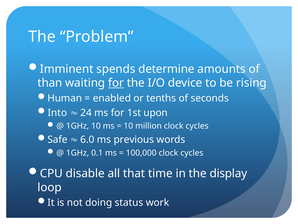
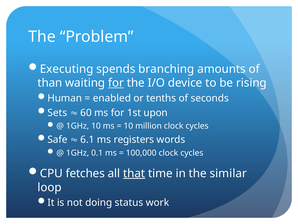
Imminent: Imminent -> Executing (67, 69)
determine: determine -> branching (166, 69)
Into: Into -> Sets (57, 112)
24: 24 -> 60 (86, 112)
6.0: 6.0 -> 6.1 (87, 139)
previous: previous -> registers (134, 139)
disable: disable -> fetches (85, 173)
that underline: none -> present (134, 173)
display: display -> similar (228, 173)
